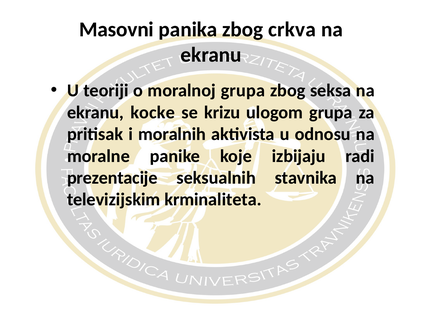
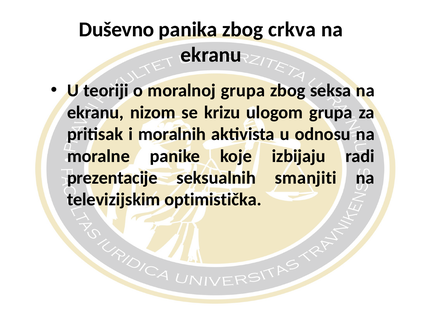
Masovni: Masovni -> Duševno (117, 29)
kocke: kocke -> nizom (153, 112)
stavnika: stavnika -> smanjiti (306, 178)
krminaliteta: krminaliteta -> optimistička (213, 200)
